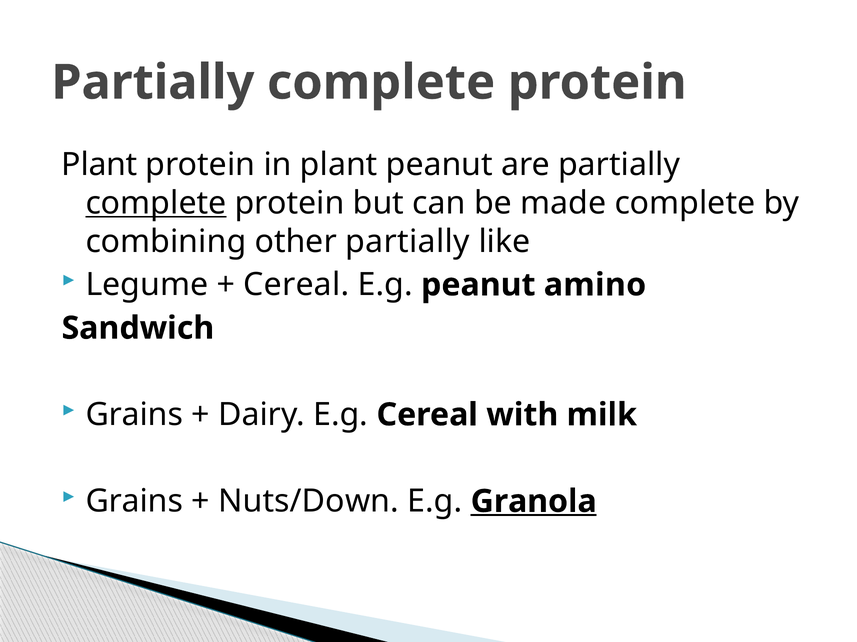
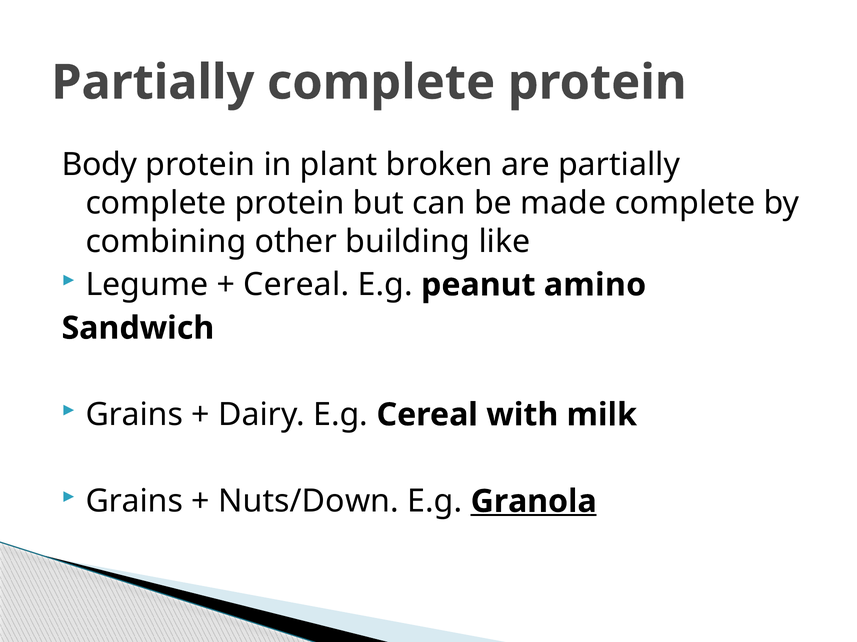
Plant: Plant -> Body (99, 165)
plant peanut: peanut -> broken (439, 165)
complete underline: present -> none (156, 203)
other partially: partially -> building (408, 242)
